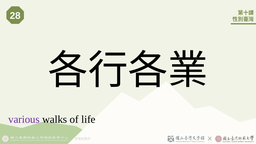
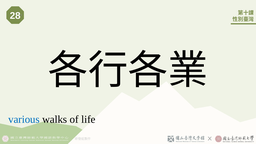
various colour: purple -> blue (24, 119)
